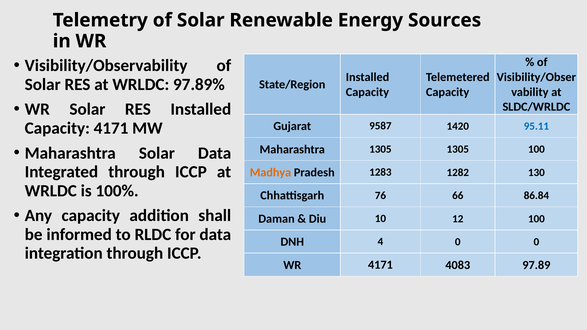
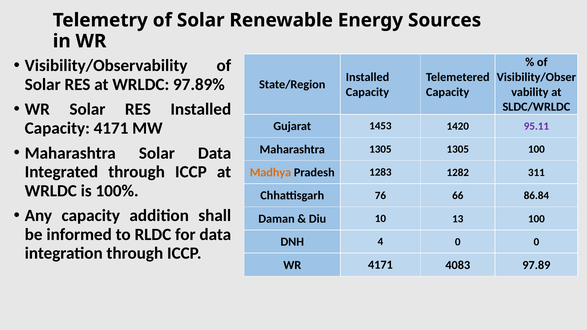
9587: 9587 -> 1453 (380, 126)
95.11 colour: blue -> purple (536, 126)
130: 130 -> 311 (536, 173)
12: 12 -> 13 (458, 219)
